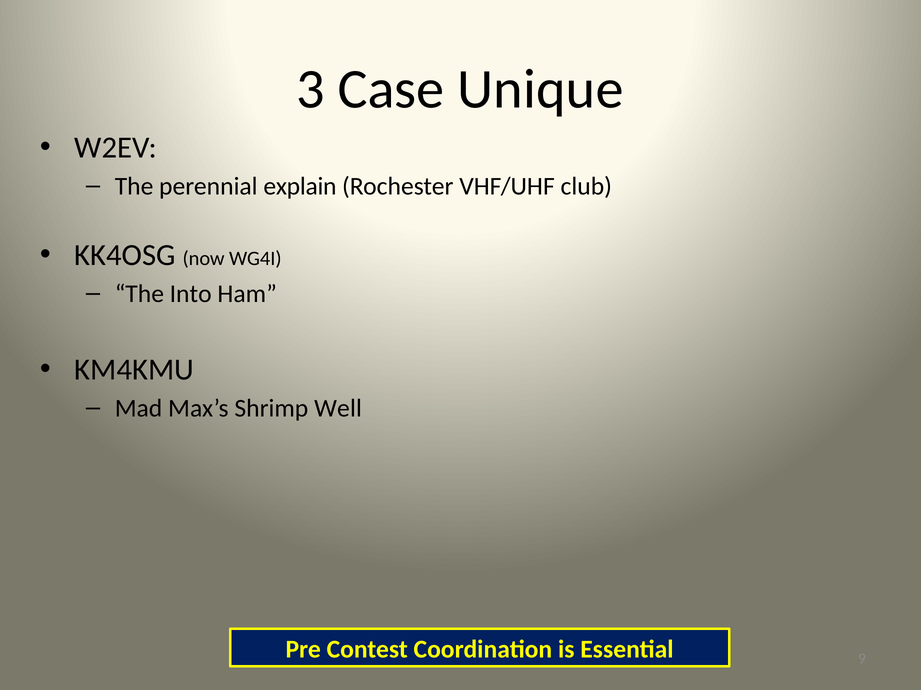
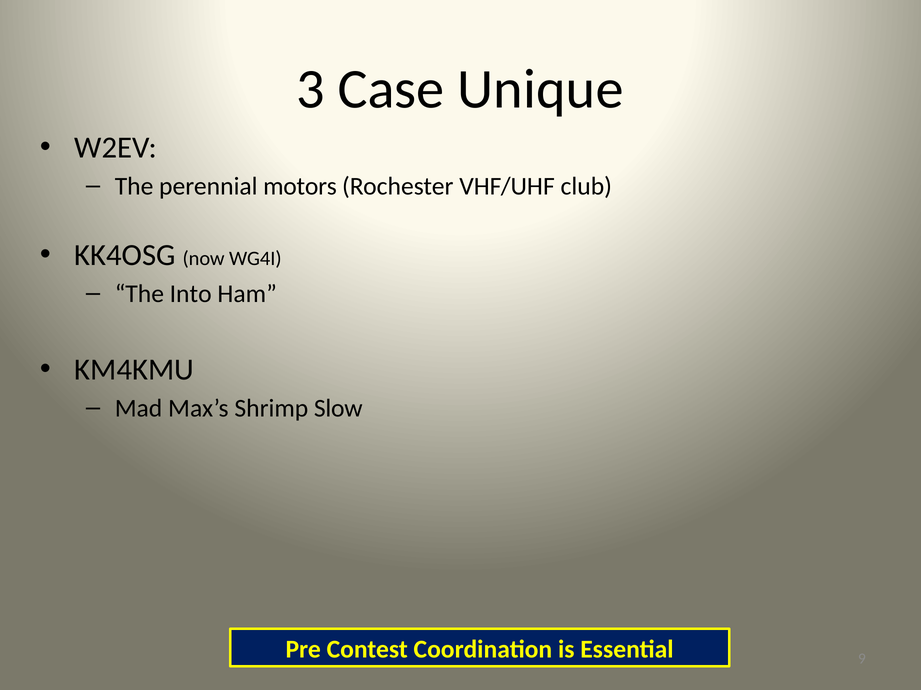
explain: explain -> motors (300, 187)
Well: Well -> Slow (338, 409)
